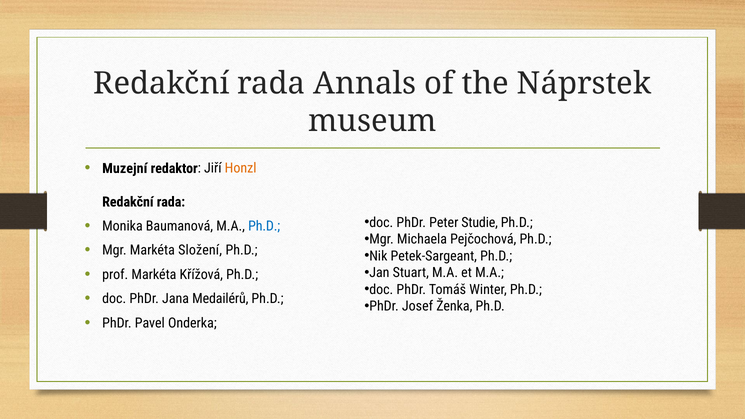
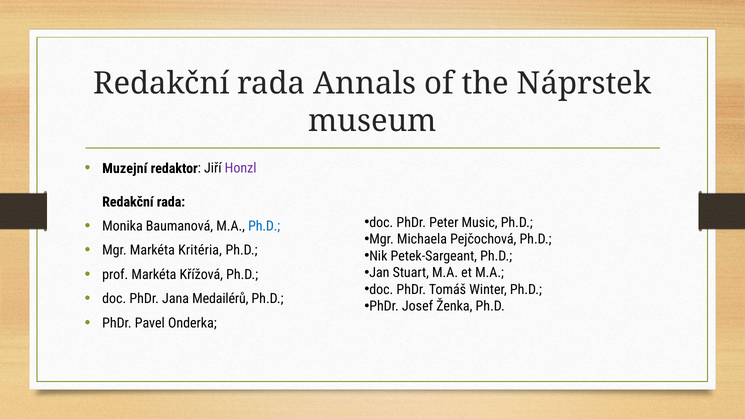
Honzl colour: orange -> purple (241, 168)
Studie: Studie -> Music (480, 222)
Složení: Složení -> Kritéria (200, 250)
